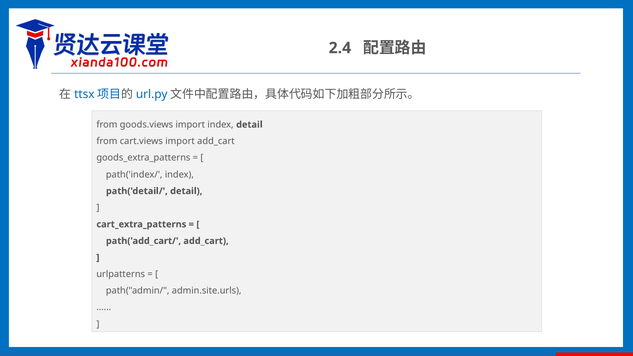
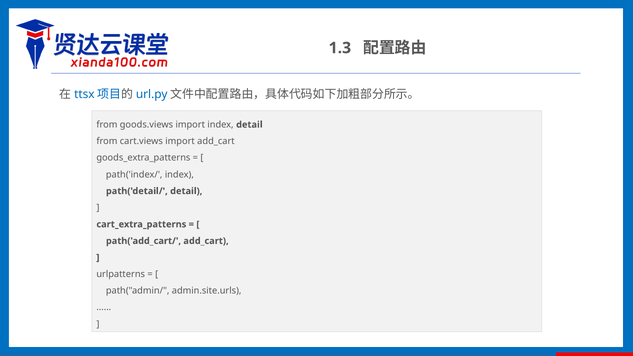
2.4: 2.4 -> 1.3 (340, 48)
